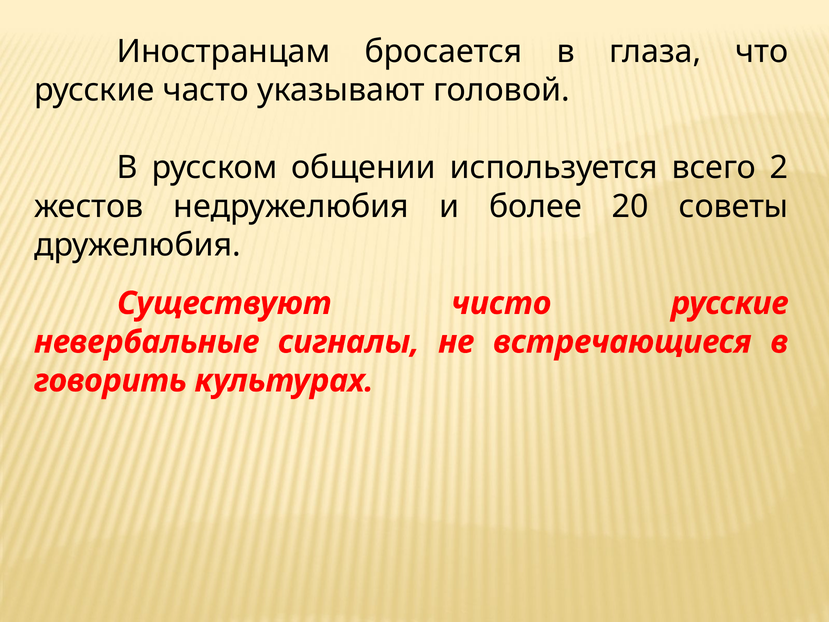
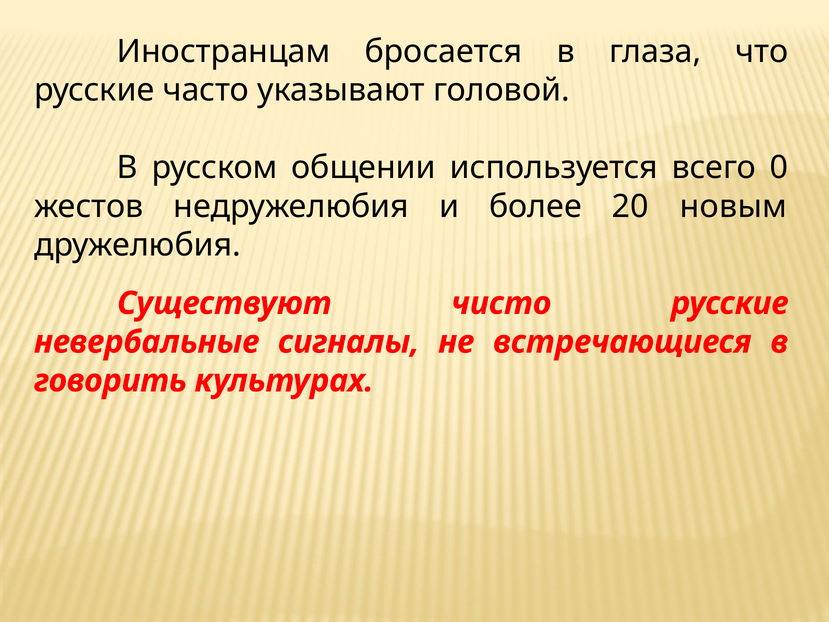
2: 2 -> 0 (779, 168)
советы: советы -> новым (733, 206)
